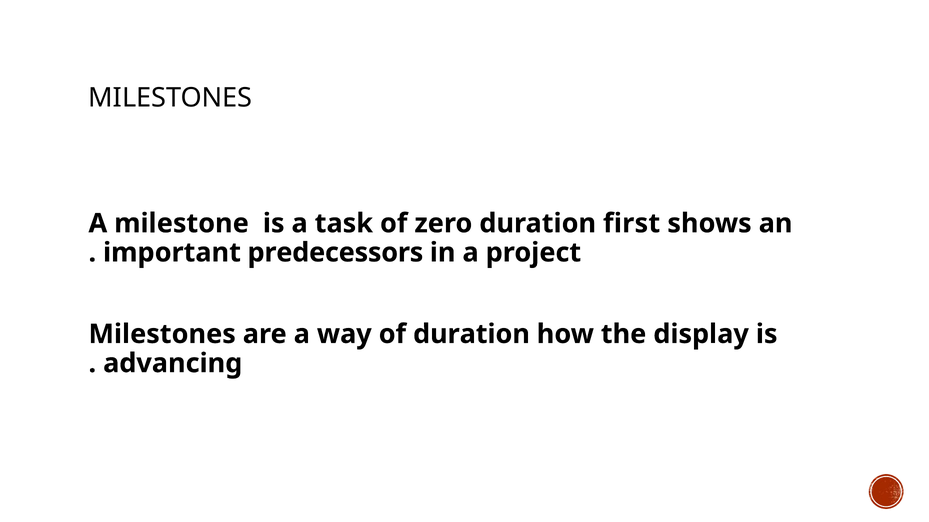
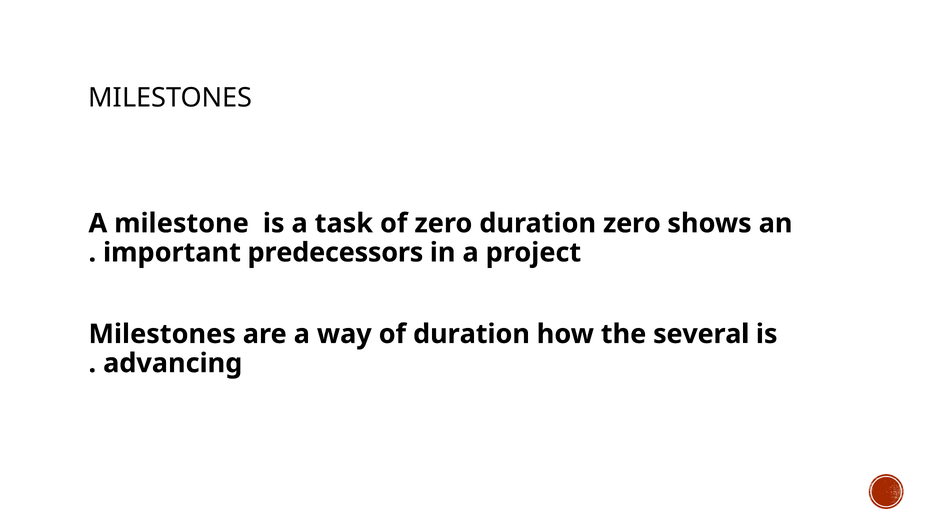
duration first: first -> zero (632, 224)
display: display -> several (701, 334)
